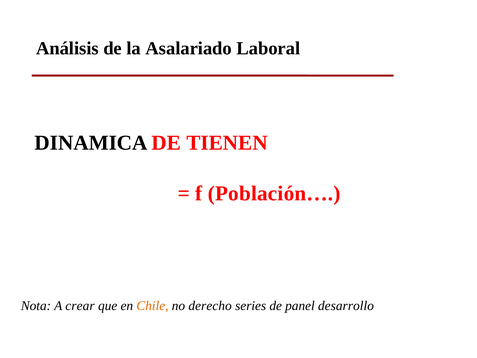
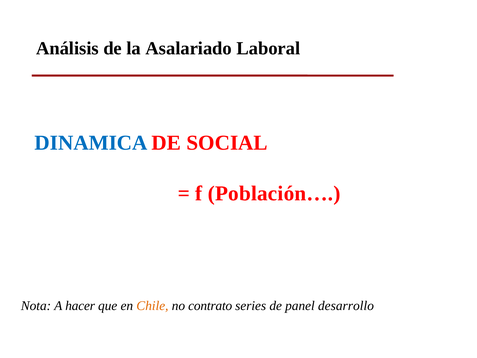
DINAMICA colour: black -> blue (91, 143)
TIENEN: TIENEN -> SOCIAL (227, 143)
crear: crear -> hacer (80, 306)
derecho: derecho -> contrato (210, 306)
